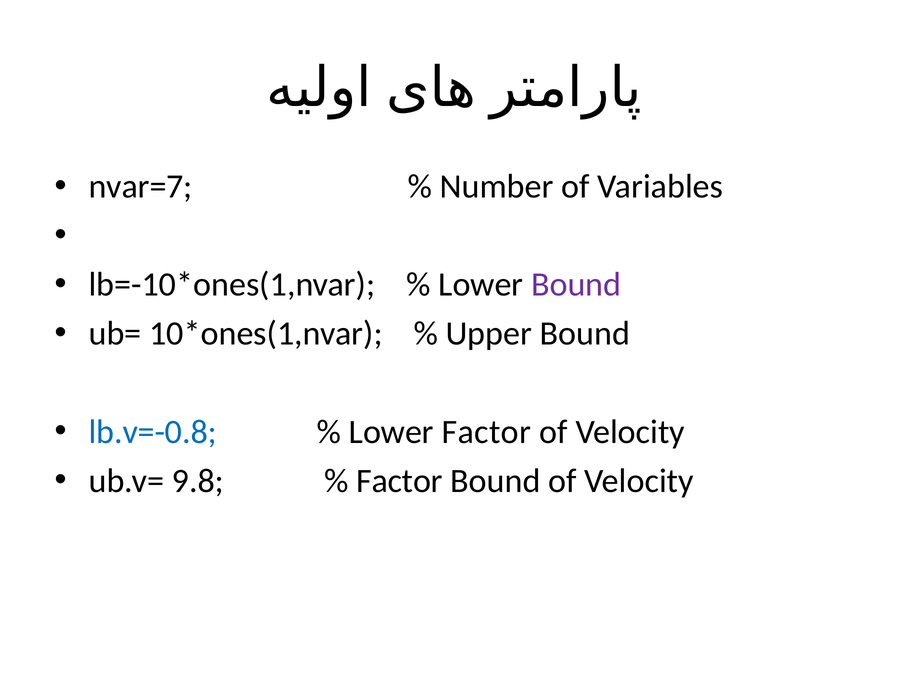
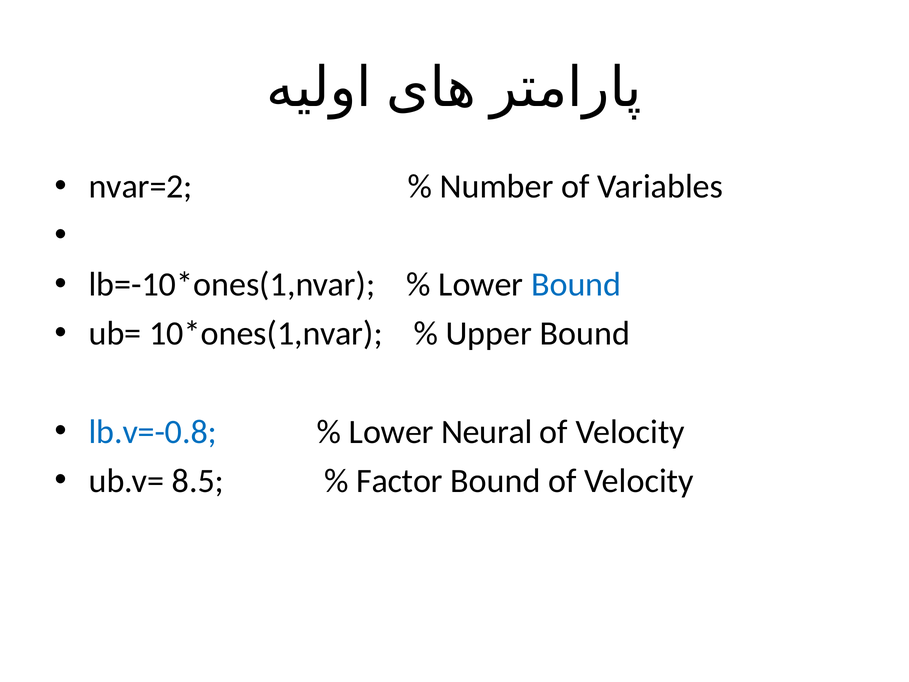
nvar=7: nvar=7 -> nvar=2 (141, 186)
Bound colour: purple -> blue (576, 285)
Lower Factor: Factor -> Neural (487, 432)
9.8: 9.8 -> 8.5 (198, 481)
